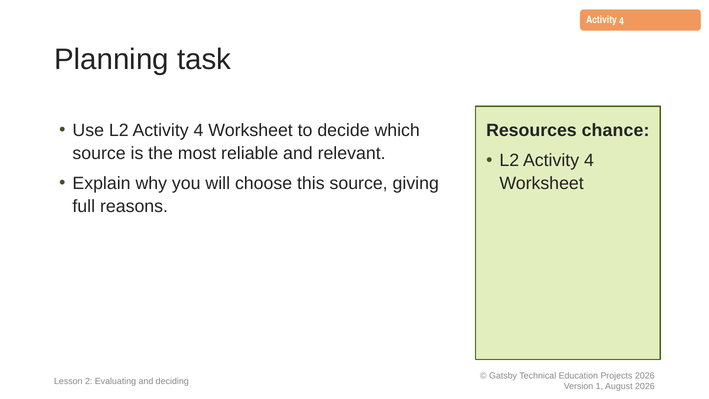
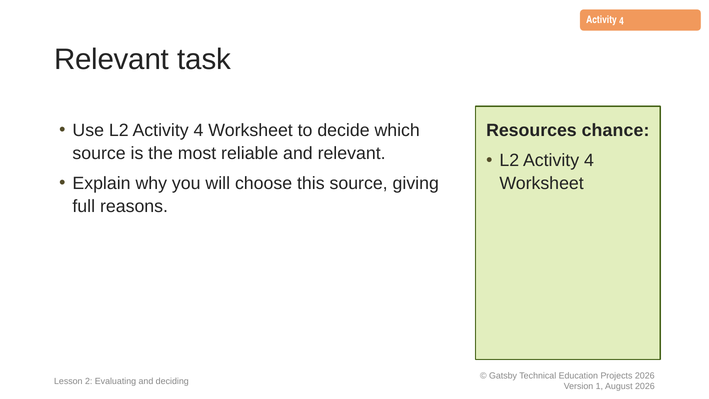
Planning: Planning -> Relevant (112, 60)
